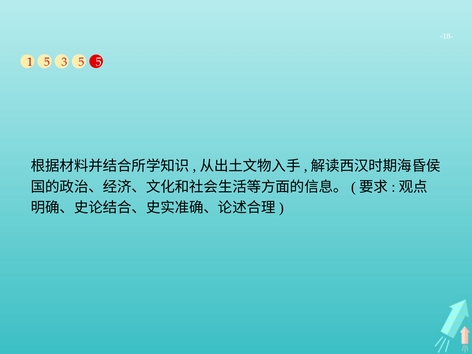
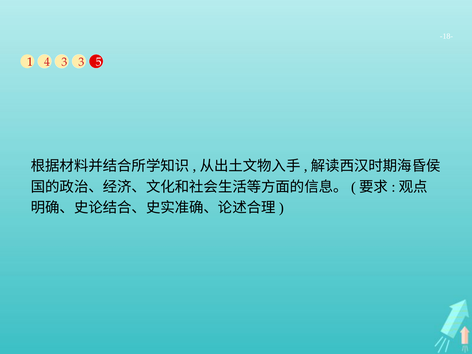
1 5: 5 -> 4 (47, 62)
3 5: 5 -> 3 (82, 62)
